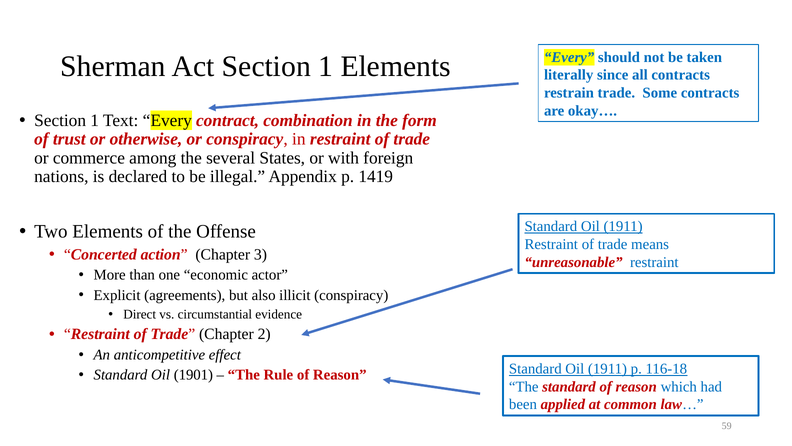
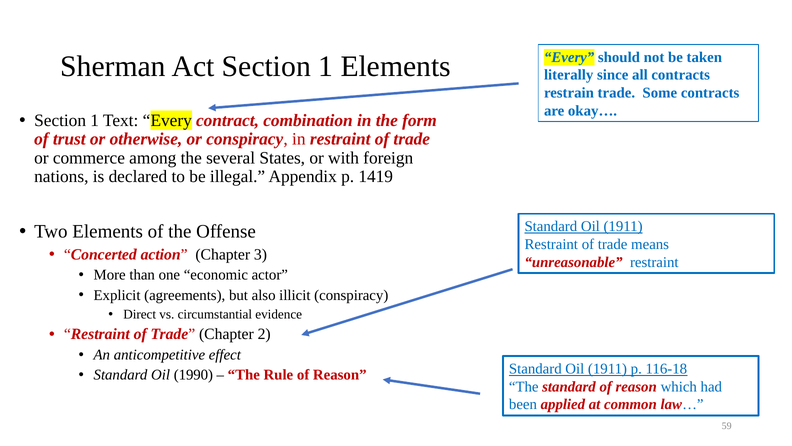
1901: 1901 -> 1990 (193, 375)
